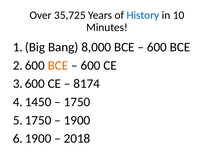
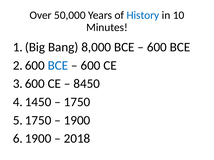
35,725: 35,725 -> 50,000 (70, 15)
BCE colour: orange -> blue (58, 66)
8174: 8174 -> 8450 (87, 84)
